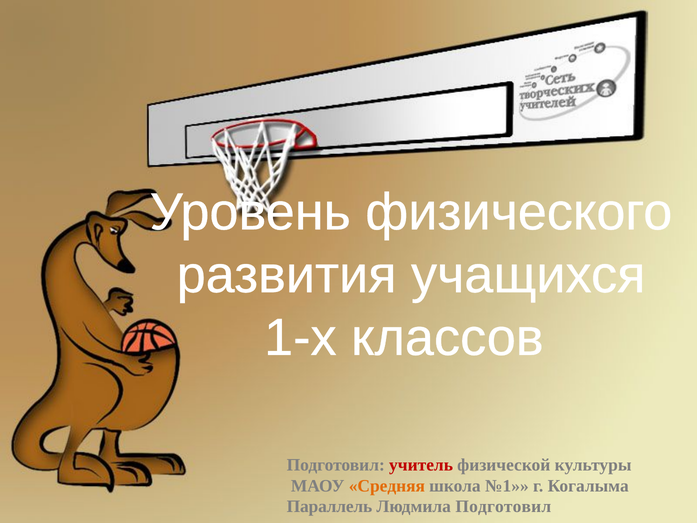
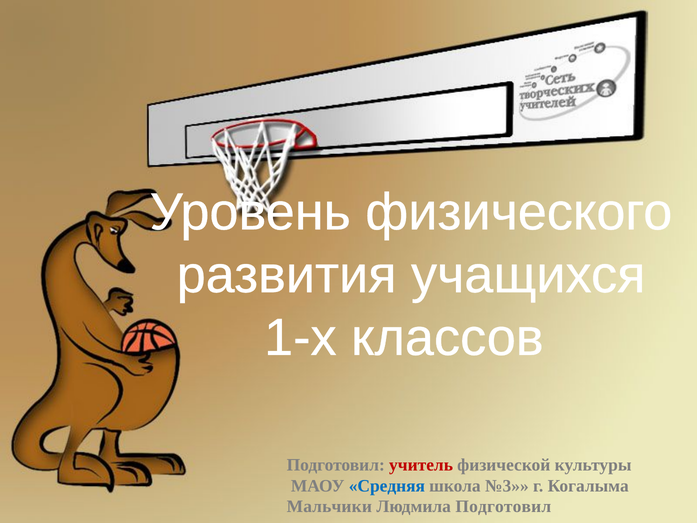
Средняя colour: orange -> blue (387, 486)
№1: №1 -> №3 (507, 486)
Параллель: Параллель -> Мальчики (329, 506)
